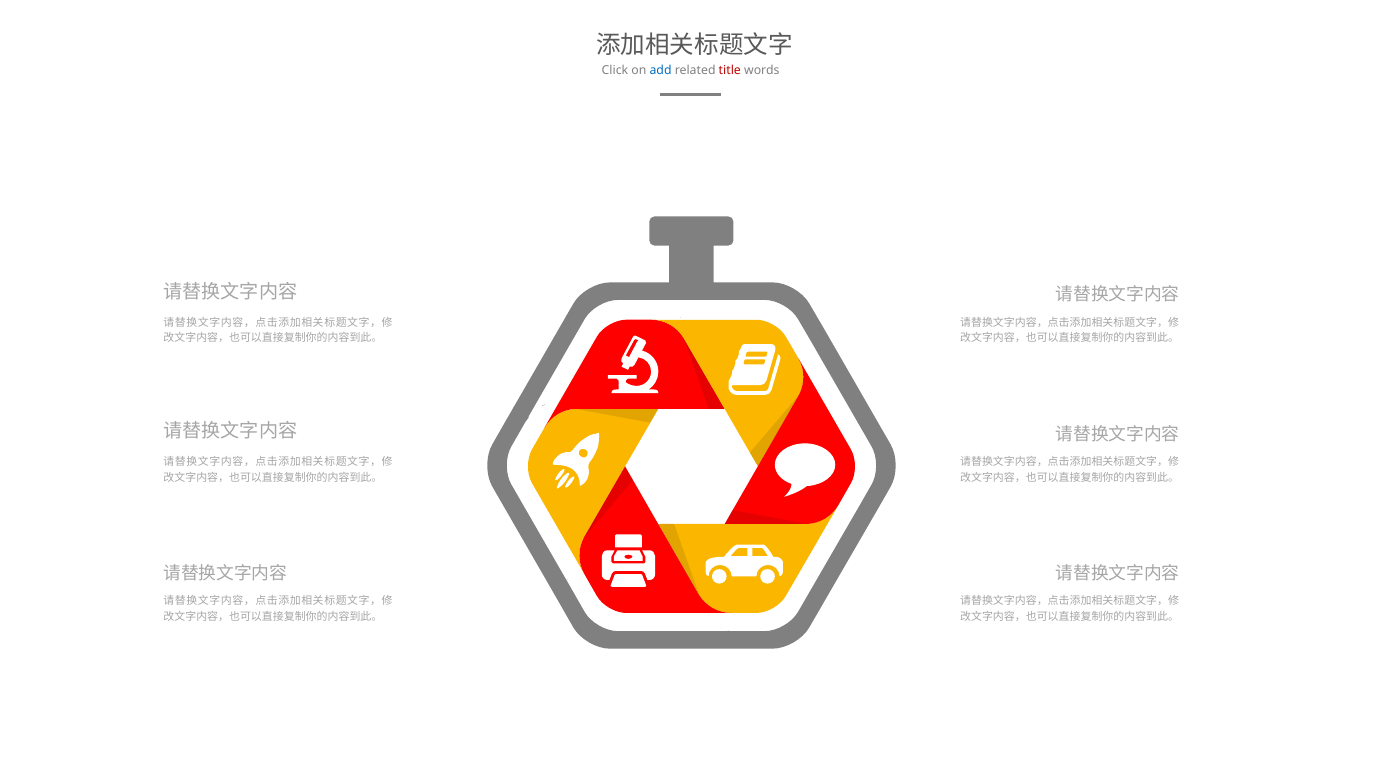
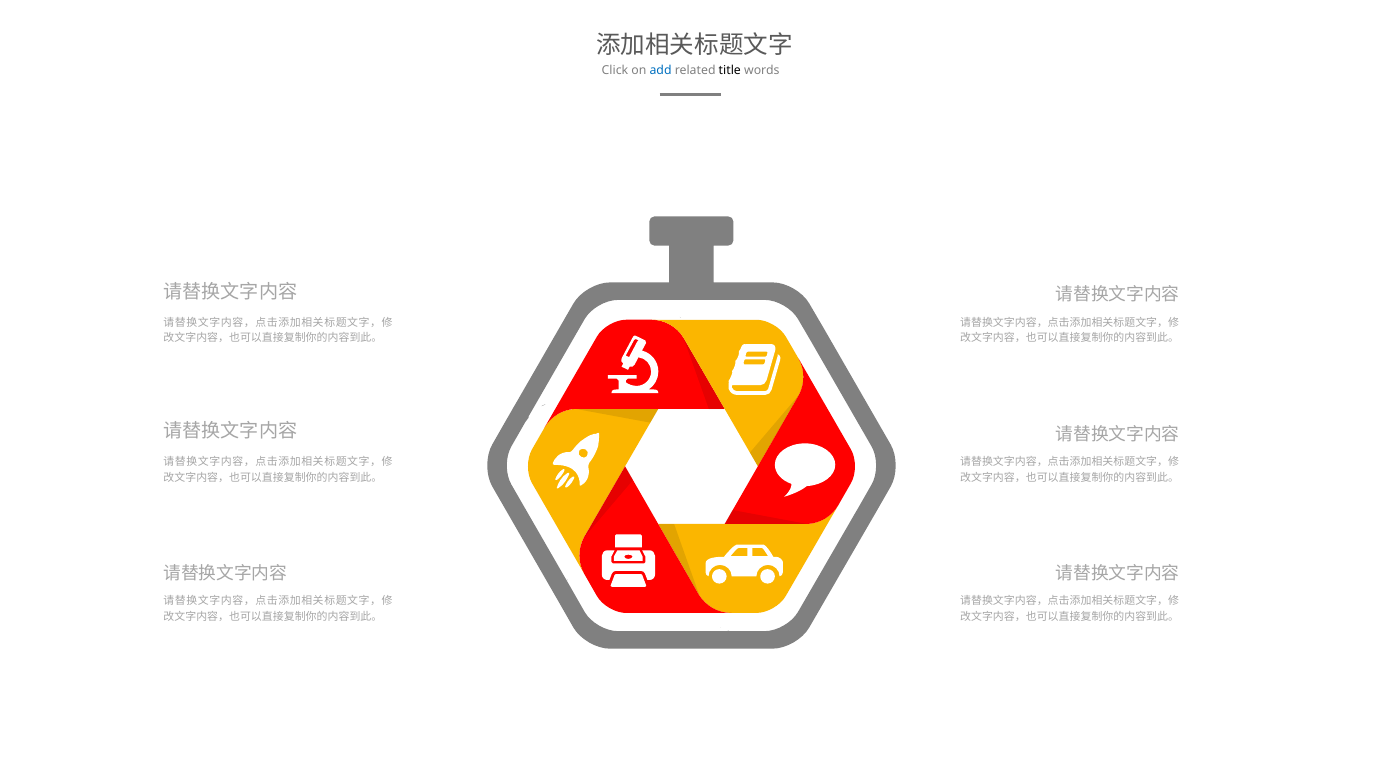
title colour: red -> black (730, 71)
